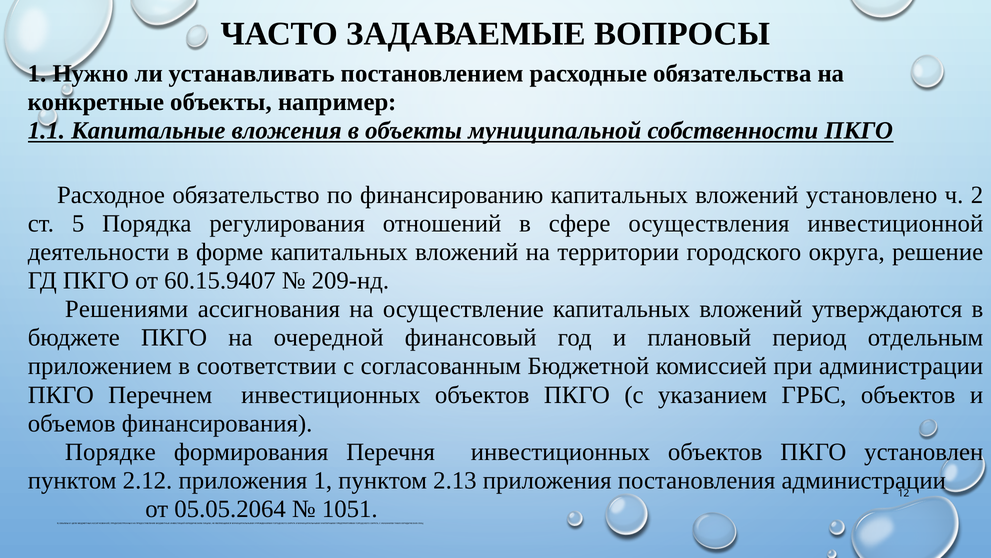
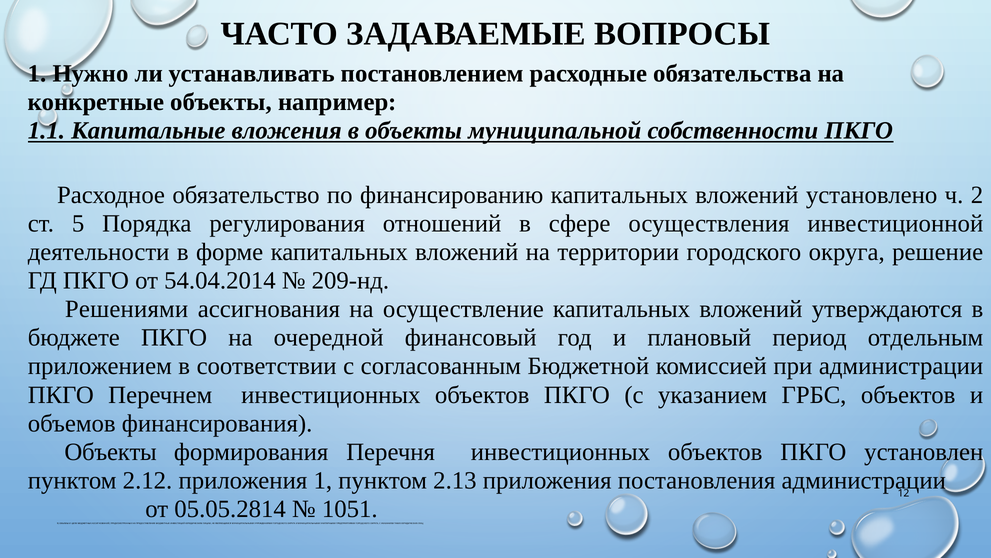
60.15.9407: 60.15.9407 -> 54.04.2014 (220, 280)
Порядке: Порядке -> Объекты (111, 452)
05.05.2064: 05.05.2064 -> 05.05.2814 (230, 509)
